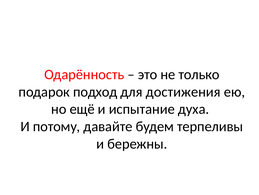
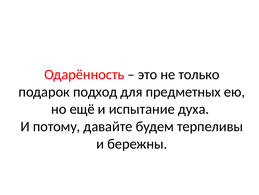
достижения: достижения -> предметных (183, 92)
